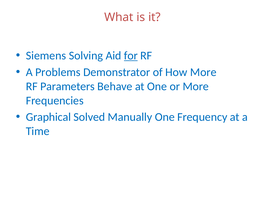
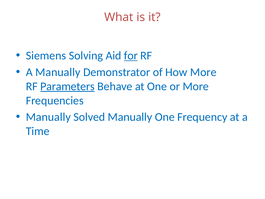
A Problems: Problems -> Manually (58, 72)
Parameters underline: none -> present (68, 86)
Graphical: Graphical -> Manually (48, 117)
